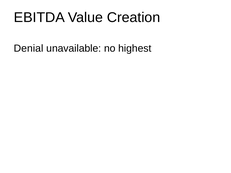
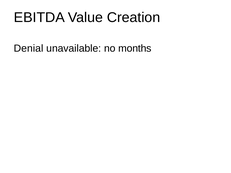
highest: highest -> months (135, 48)
